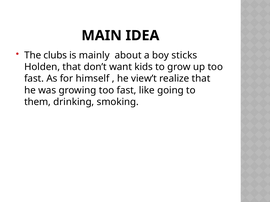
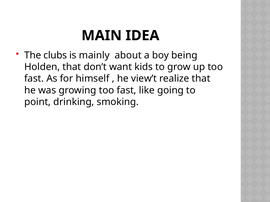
sticks: sticks -> being (184, 55)
them: them -> point (38, 102)
